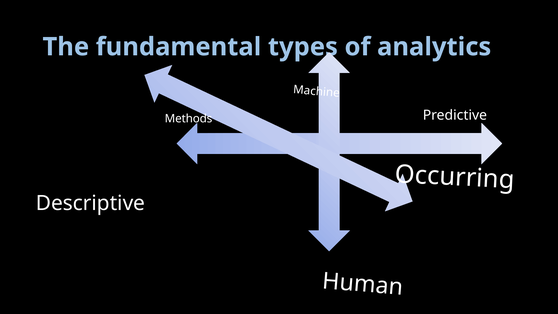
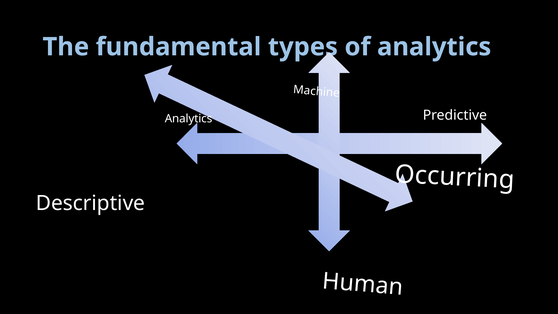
Methods: Methods -> Analytics (189, 119)
